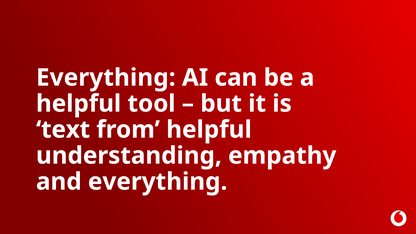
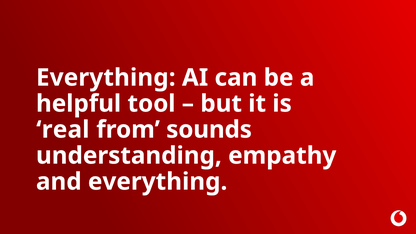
text: text -> real (63, 130)
from helpful: helpful -> sounds (209, 130)
